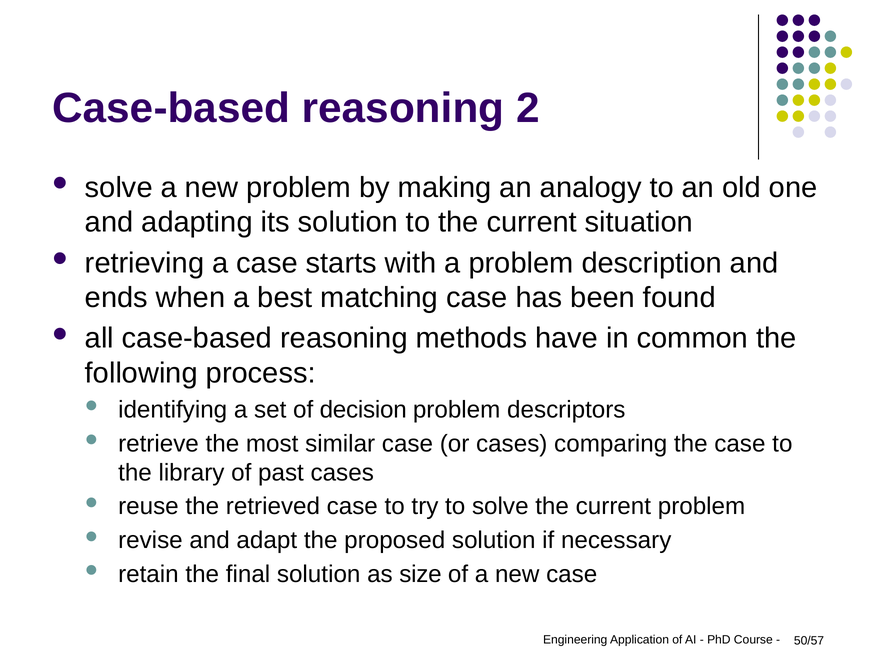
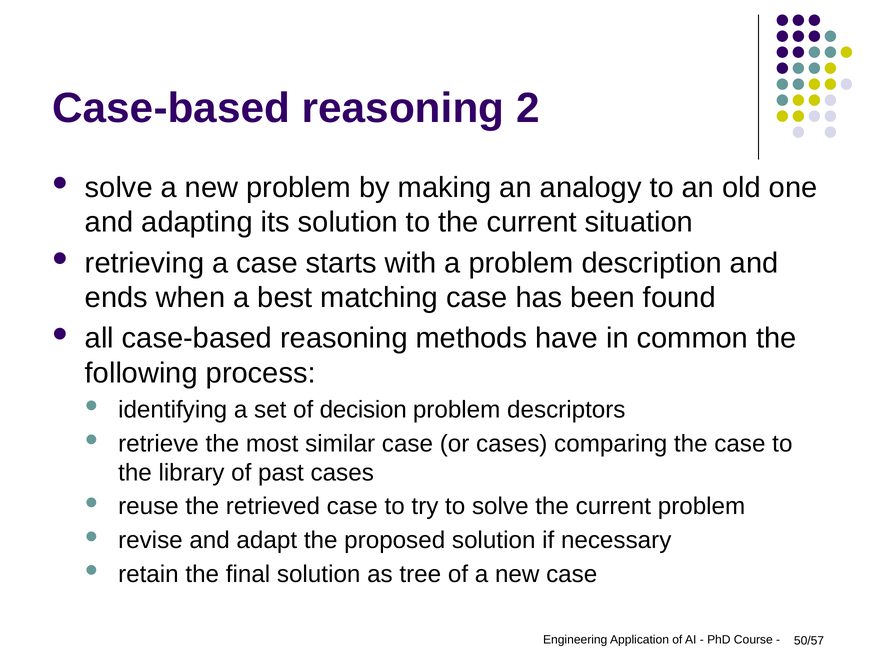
size: size -> tree (420, 574)
